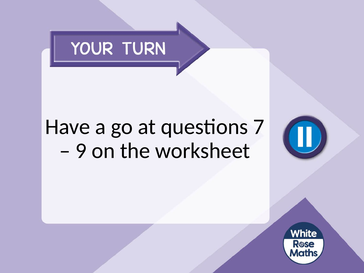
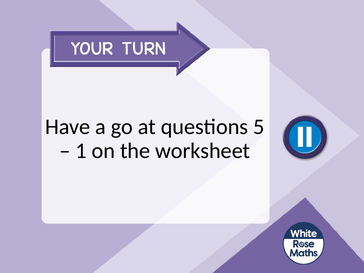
7: 7 -> 5 (259, 127)
9: 9 -> 1 (81, 151)
